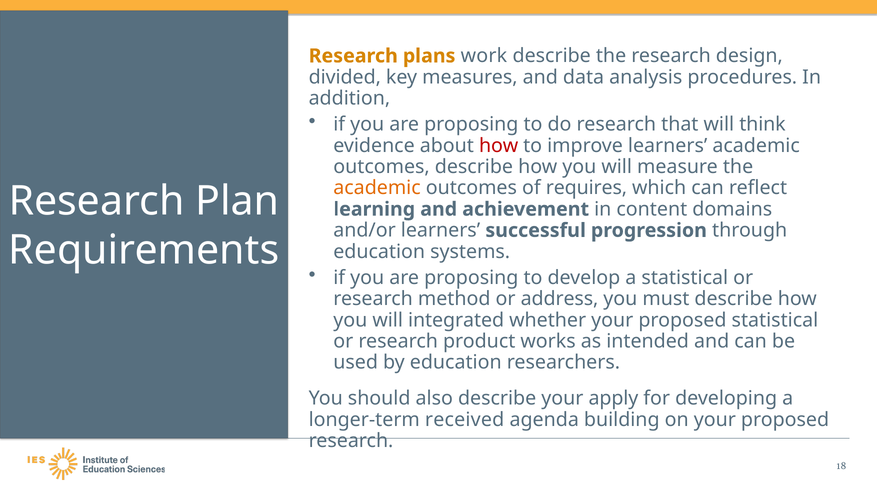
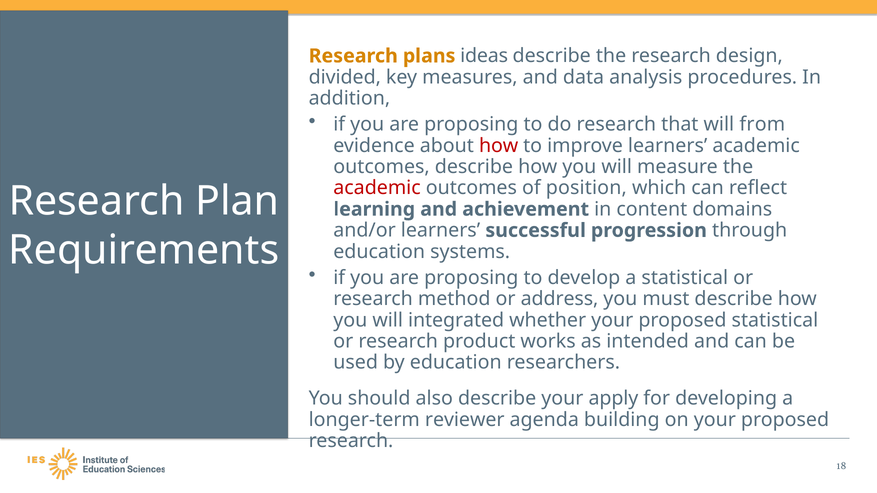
work: work -> ideas (484, 56)
think: think -> from (762, 124)
academic colour: orange -> red (377, 188)
requires: requires -> position (586, 188)
received: received -> reviewer (465, 420)
